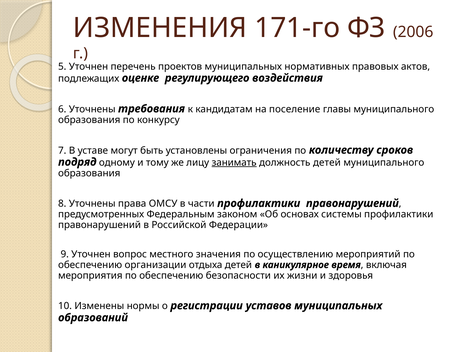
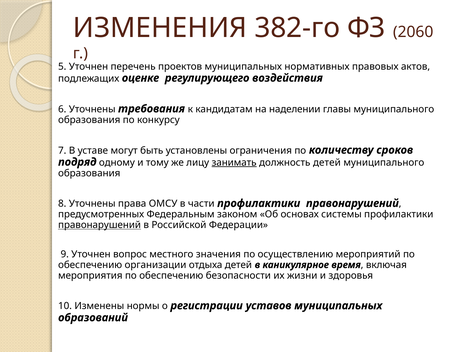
171-го: 171-го -> 382-го (297, 28)
2006: 2006 -> 2060 (413, 32)
поселение: поселение -> наделении (295, 109)
правонарушений underline: none -> present (100, 225)
